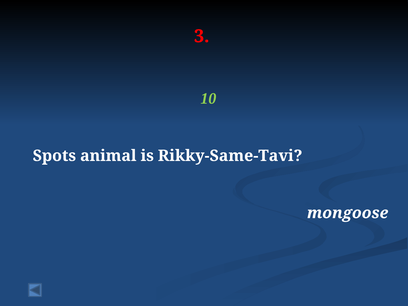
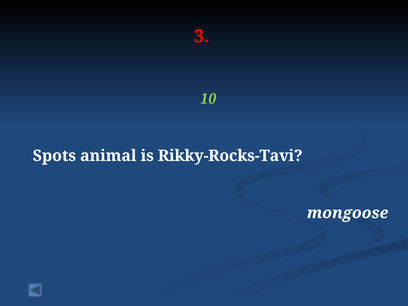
Rikky-Same-Tavi: Rikky-Same-Tavi -> Rikky-Rocks-Tavi (230, 156)
